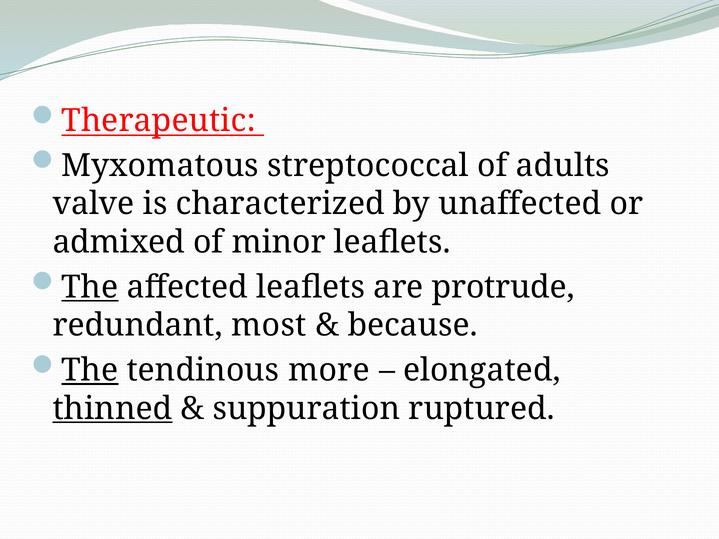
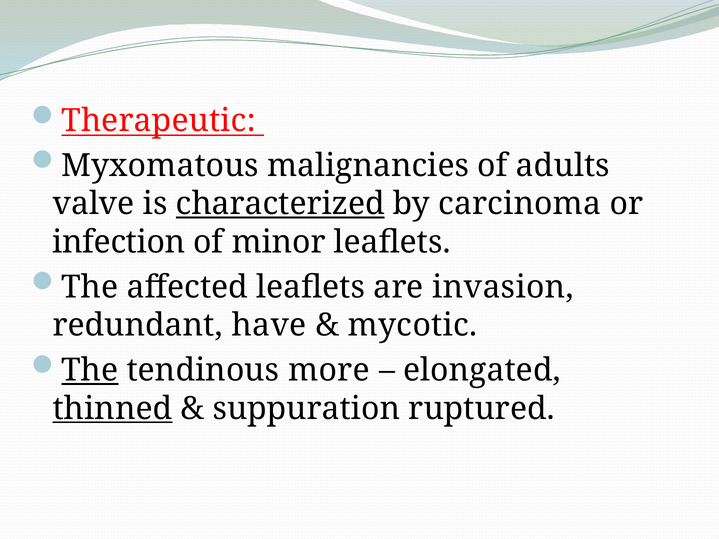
streptococcal: streptococcal -> malignancies (368, 166)
characterized underline: none -> present (280, 204)
unaffected: unaffected -> carcinoma (520, 204)
admixed: admixed -> infection (119, 242)
The underline: present -> none (90, 287)
protrude: protrude -> invasion (503, 287)
most: most -> have (269, 326)
because: because -> mycotic (412, 326)
